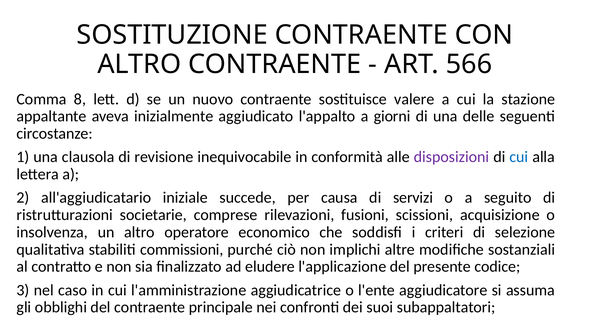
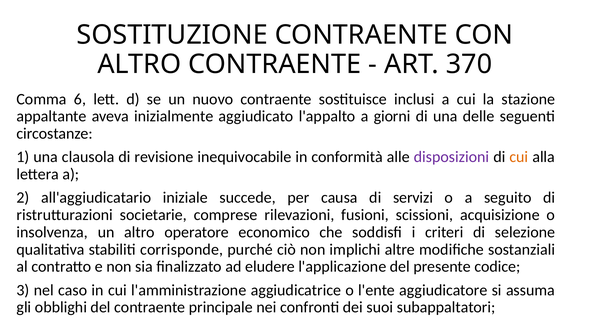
566: 566 -> 370 (469, 64)
8: 8 -> 6 (80, 99)
valere: valere -> inclusi (414, 99)
cui colour: blue -> orange (519, 157)
commissioni: commissioni -> corrisponde (182, 249)
